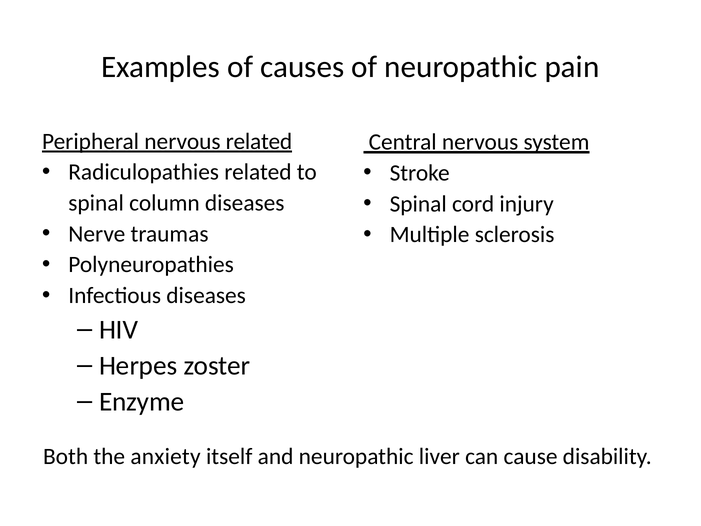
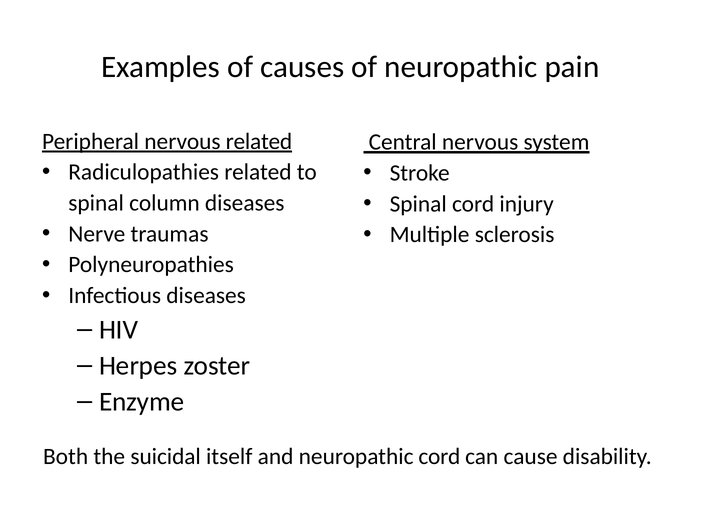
anxiety: anxiety -> suicidal (166, 456)
neuropathic liver: liver -> cord (439, 456)
